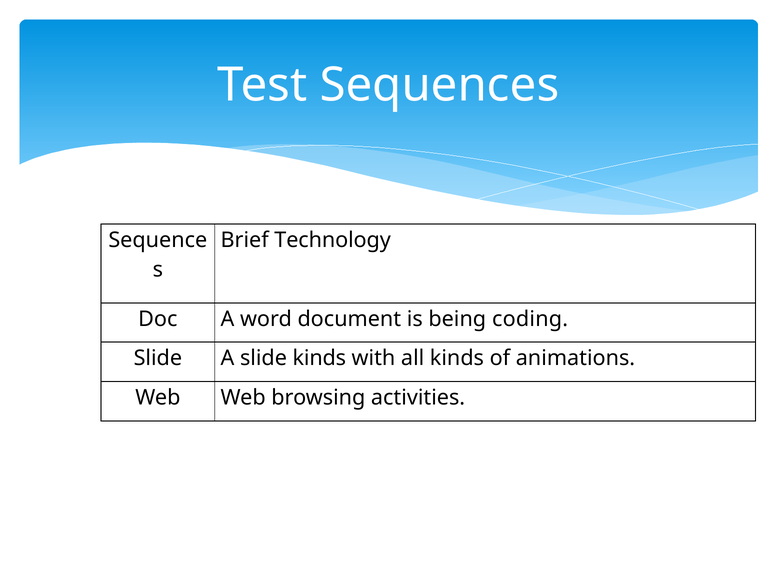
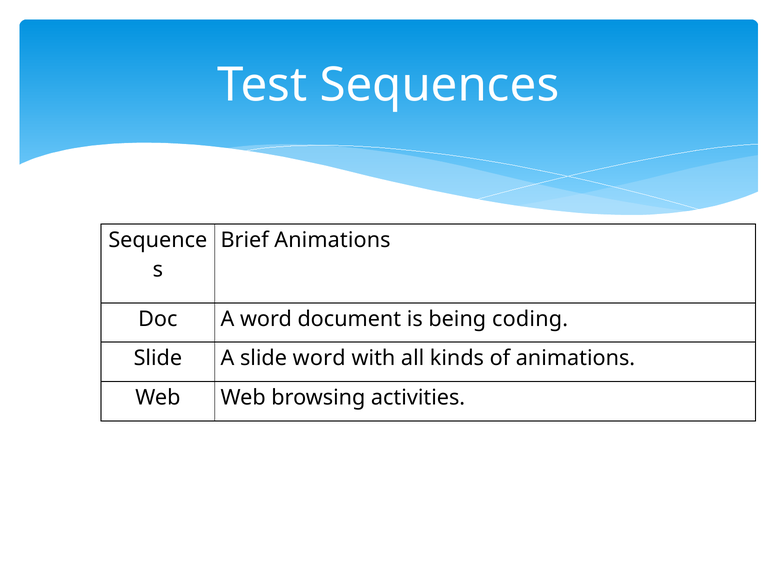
Brief Technology: Technology -> Animations (332, 240)
slide kinds: kinds -> word (319, 358)
